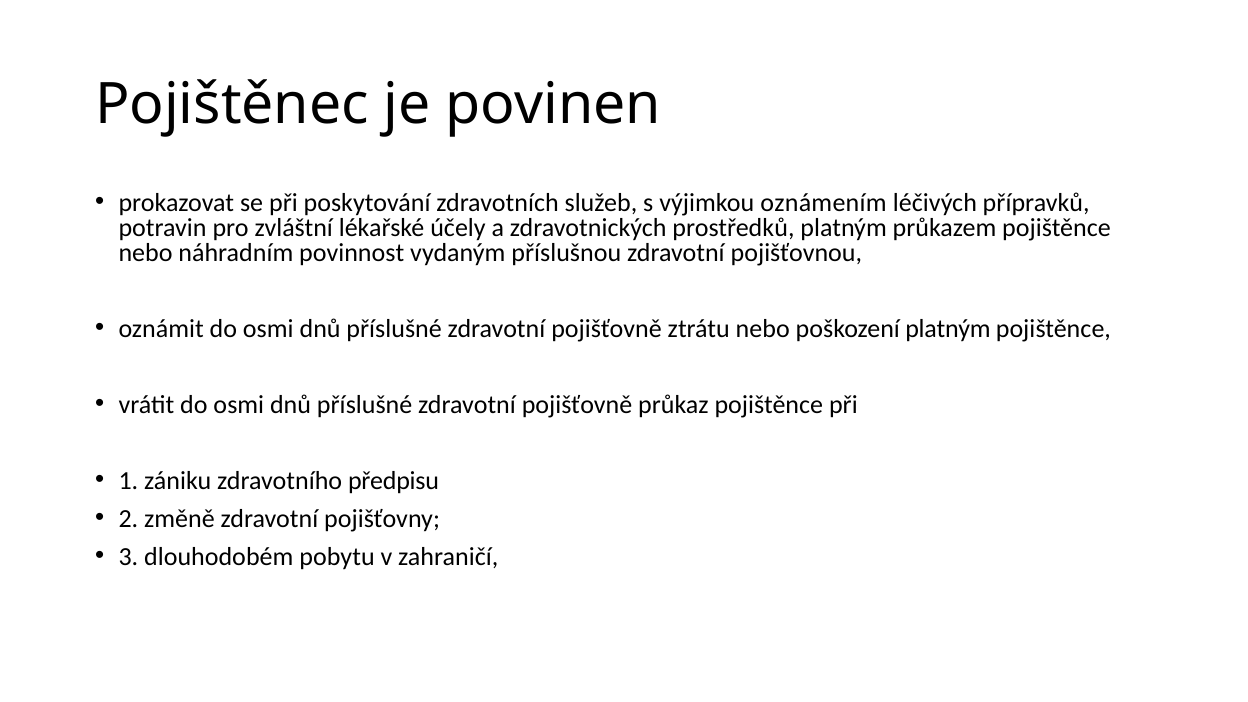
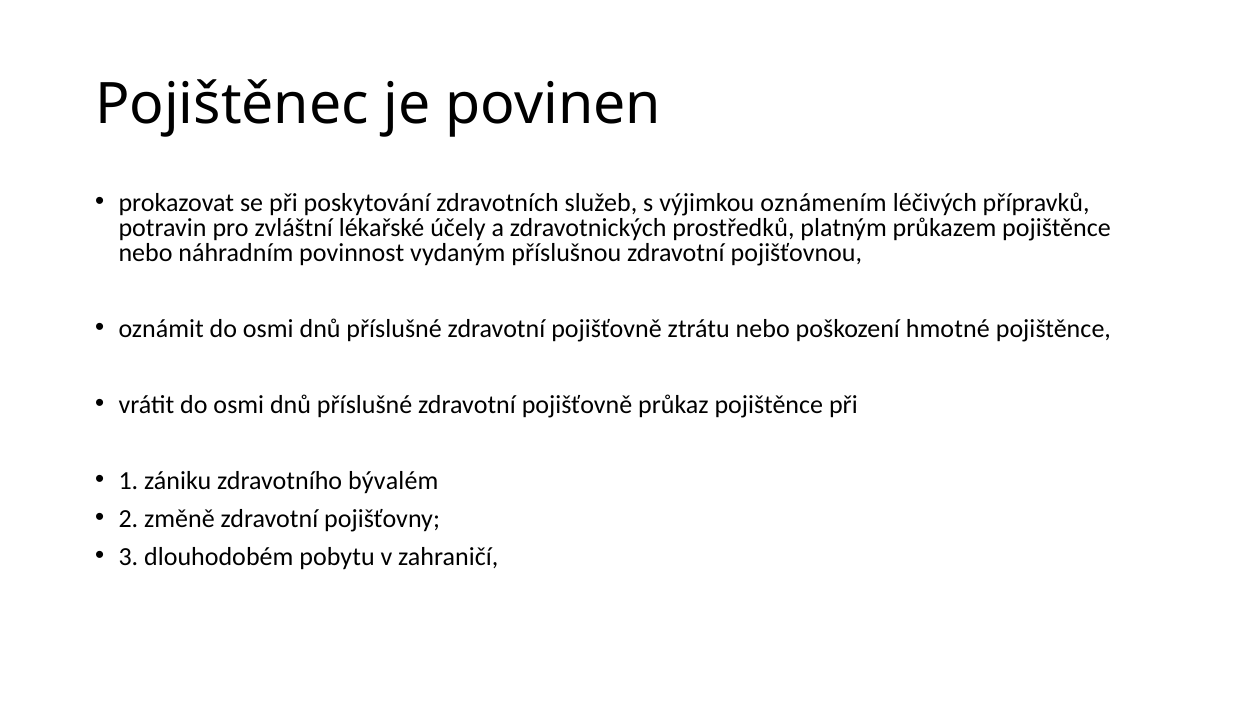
poškození platným: platným -> hmotné (948, 329)
předpisu: předpisu -> bývalém (393, 481)
